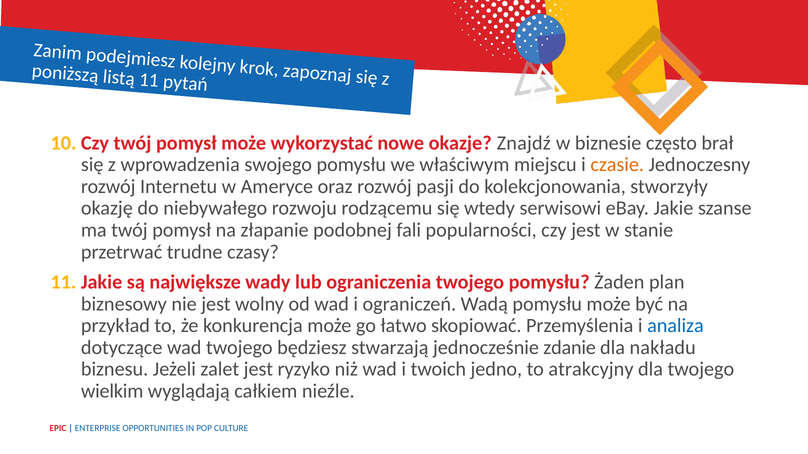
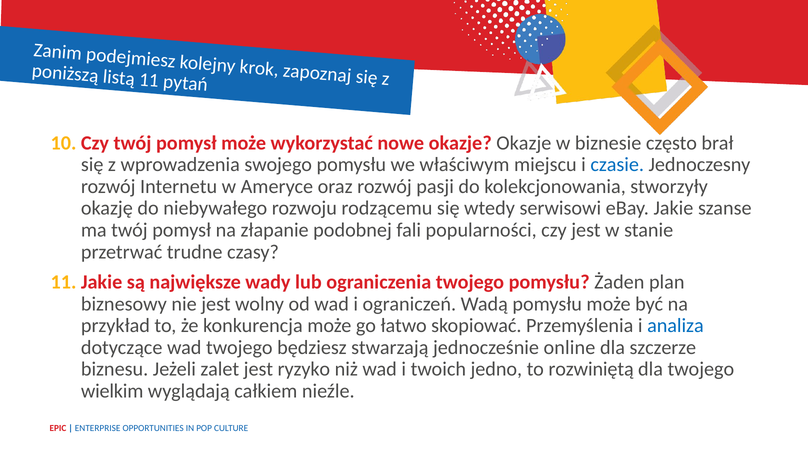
okazje Znajdź: Znajdź -> Okazje (524, 143)
czasie colour: orange -> blue (617, 165)
zdanie: zdanie -> online (569, 348)
nakładu: nakładu -> szczerze (663, 348)
atrakcyjny: atrakcyjny -> rozwiniętą (591, 370)
